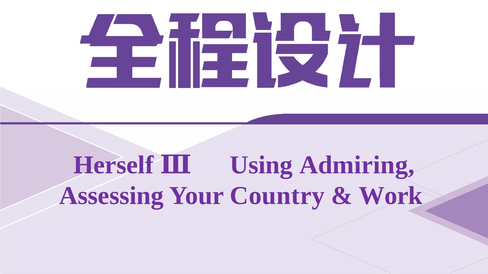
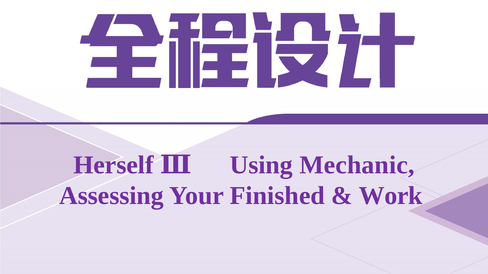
Admiring: Admiring -> Mechanic (357, 165)
Country: Country -> Finished (277, 196)
